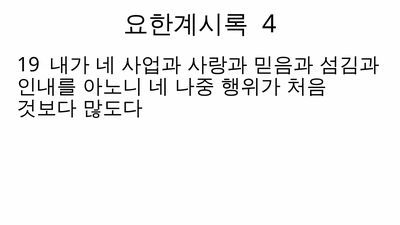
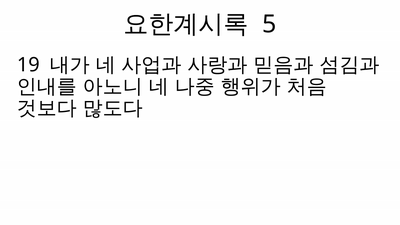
4: 4 -> 5 (269, 24)
